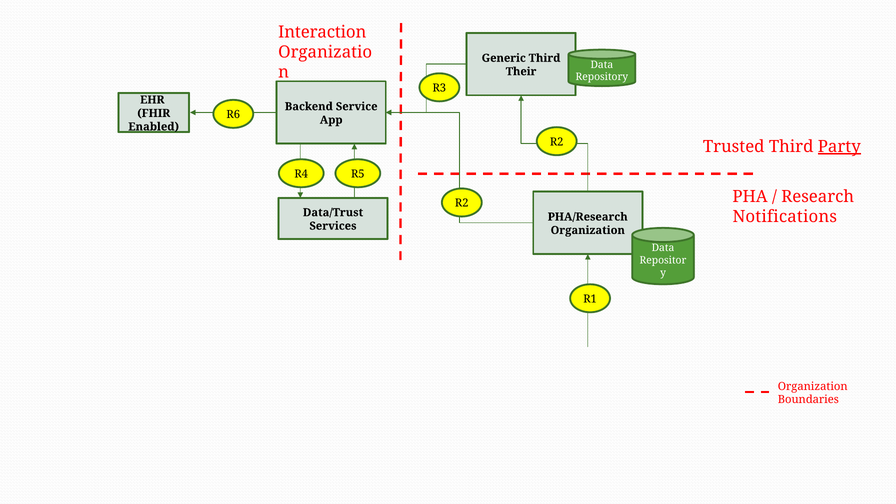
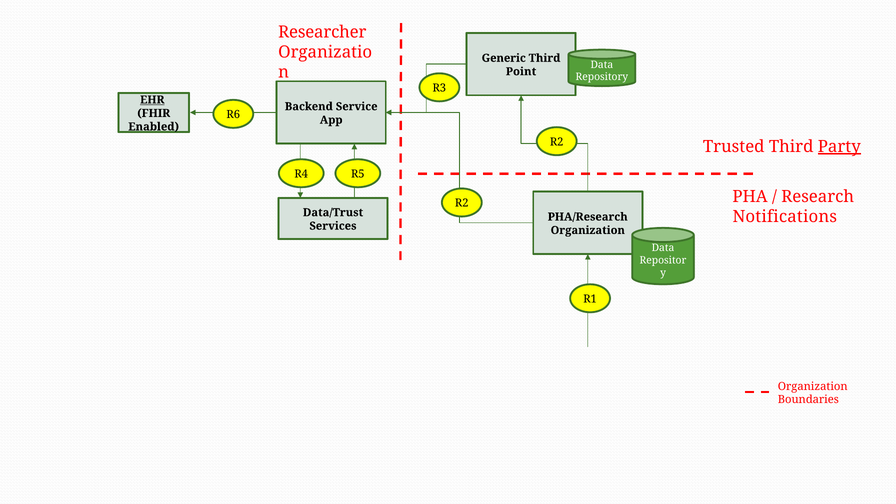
Interaction: Interaction -> Researcher (322, 32)
Their: Their -> Point (521, 72)
EHR underline: none -> present (152, 100)
